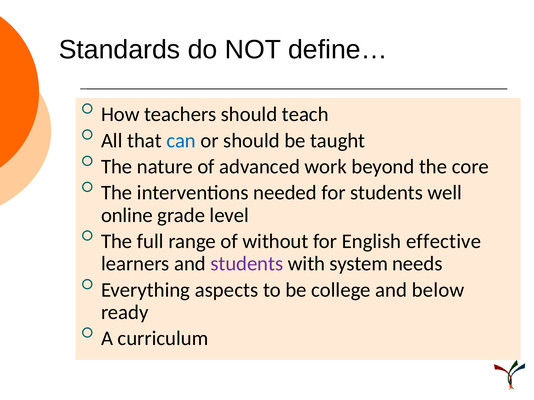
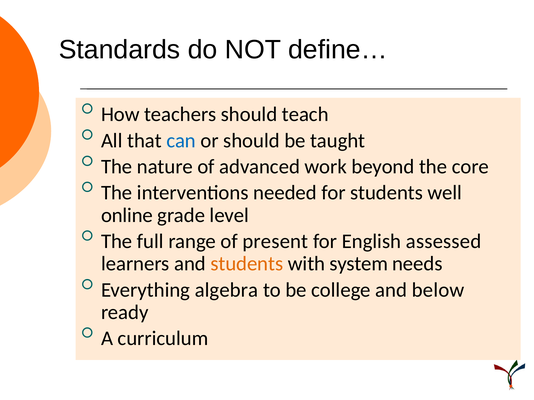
without: without -> present (275, 242)
effective: effective -> assessed (444, 242)
students colour: purple -> orange (247, 264)
aspects: aspects -> algebra (227, 290)
